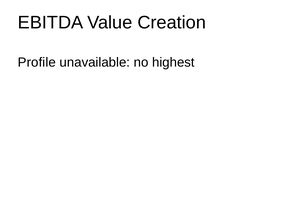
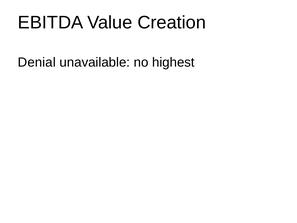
Profile: Profile -> Denial (37, 62)
